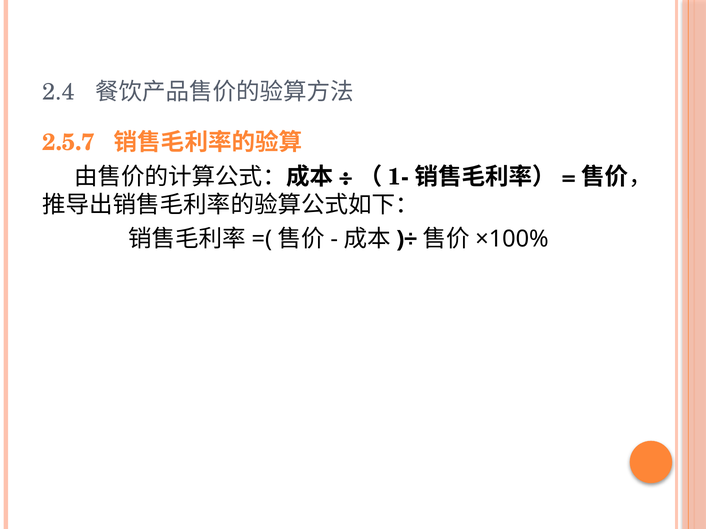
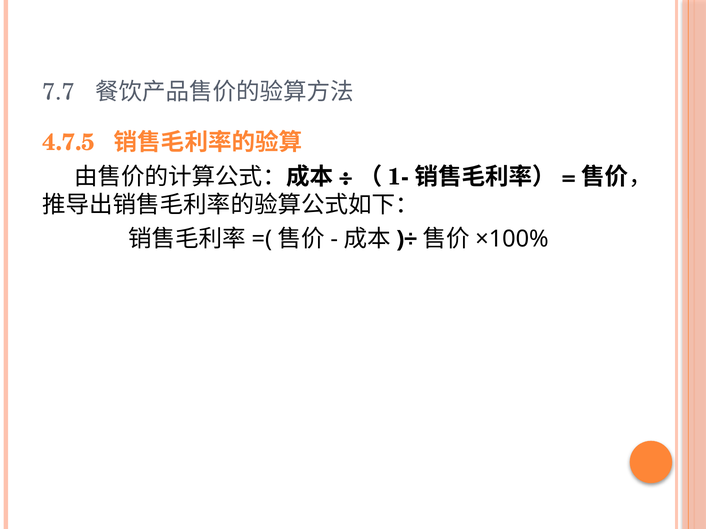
2.4: 2.4 -> 7.7 (59, 92)
2.5.7: 2.5.7 -> 4.7.5 (69, 143)
